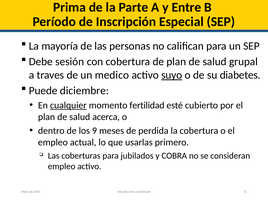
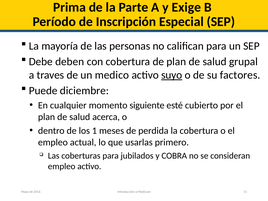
Entre: Entre -> Exige (186, 7)
sesión: sesión -> deben (70, 62)
diabetes: diabetes -> factores (240, 75)
cualquier underline: present -> none (68, 105)
fertilidad: fertilidad -> siguiente (147, 105)
9: 9 -> 1 (94, 131)
